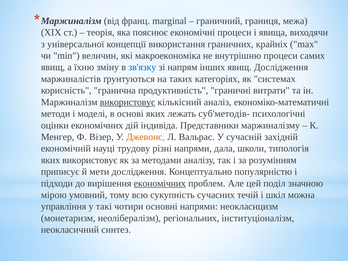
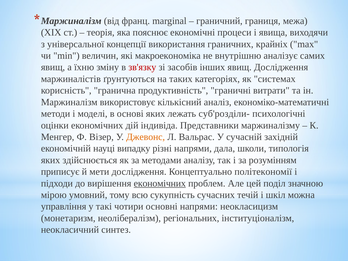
внутрішню процеси: процеси -> аналізує (281, 56)
зв'язку colour: blue -> red (142, 67)
напрям: напрям -> засобів (182, 67)
використовує underline: present -> none (128, 102)
суб'методів-: суб'методів- -> суб'розділи- (224, 114)
трудову: трудову -> випадку (134, 149)
яких використовує: використовує -> здійснюється (90, 160)
популярністю: популярністю -> політекономії (263, 172)
